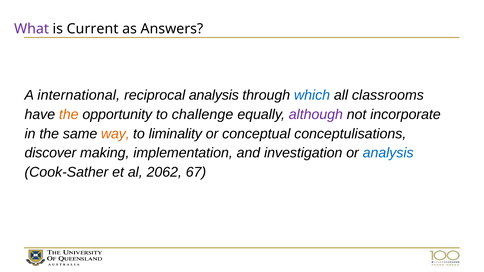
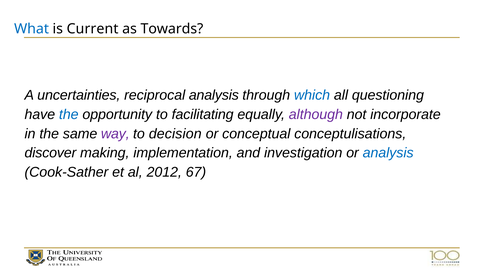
What colour: purple -> blue (32, 29)
Answers: Answers -> Towards (172, 29)
international: international -> uncertainties (79, 95)
classrooms: classrooms -> questioning (388, 95)
the colour: orange -> blue (69, 114)
challenge: challenge -> facilitating (203, 114)
way colour: orange -> purple (115, 134)
liminality: liminality -> decision (175, 134)
2062: 2062 -> 2012 (164, 172)
